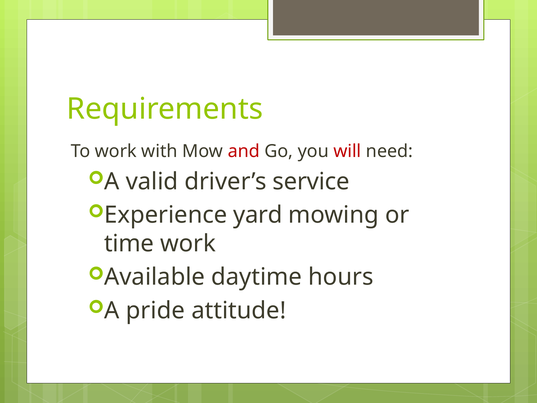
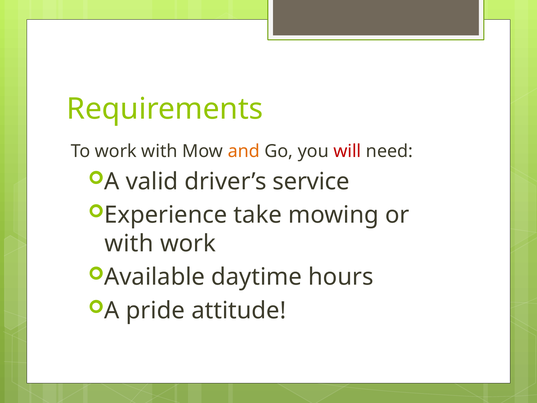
and colour: red -> orange (244, 151)
yard: yard -> take (258, 215)
time: time -> with (129, 243)
